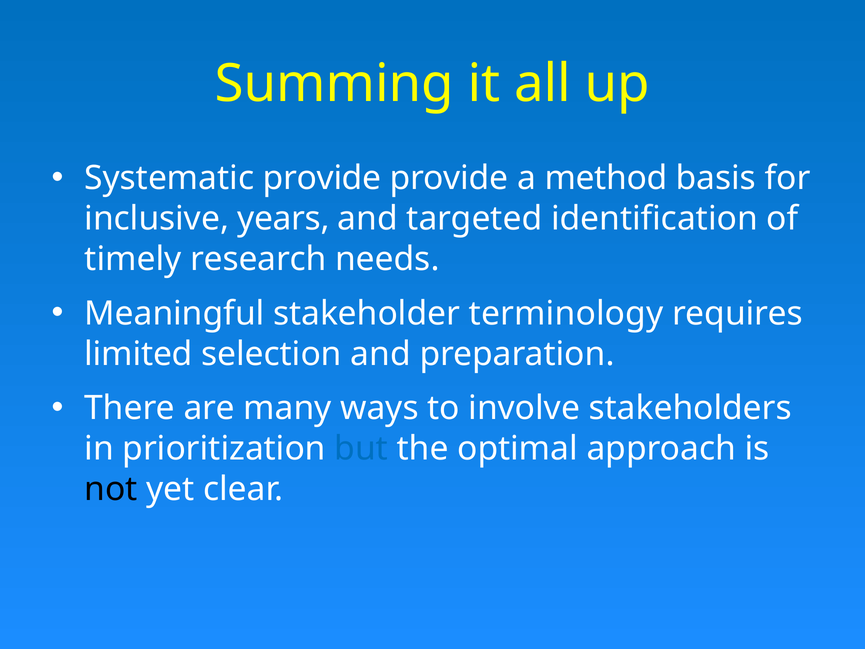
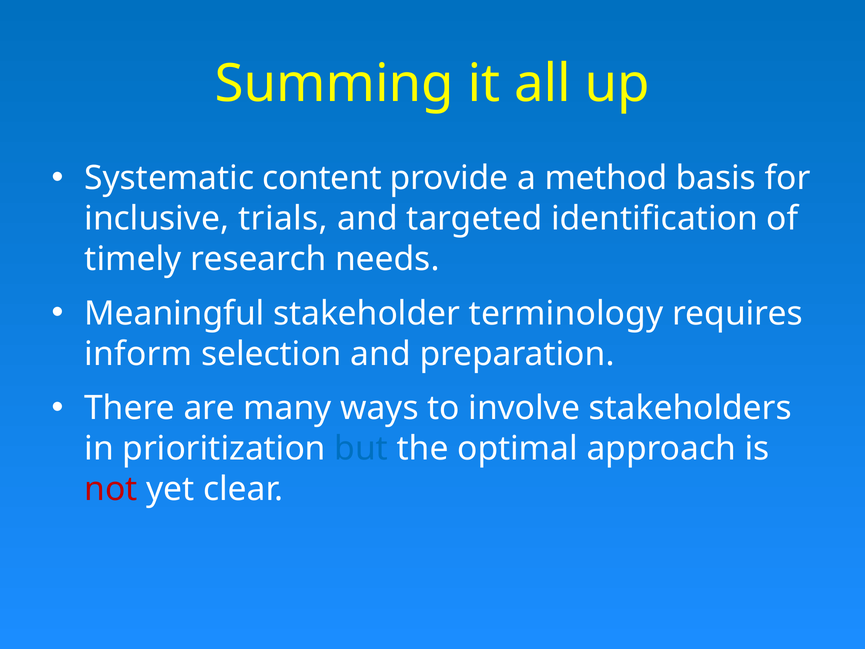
Systematic provide: provide -> content (322, 178)
years: years -> trials (283, 219)
limited: limited -> inform (138, 354)
not colour: black -> red (111, 489)
